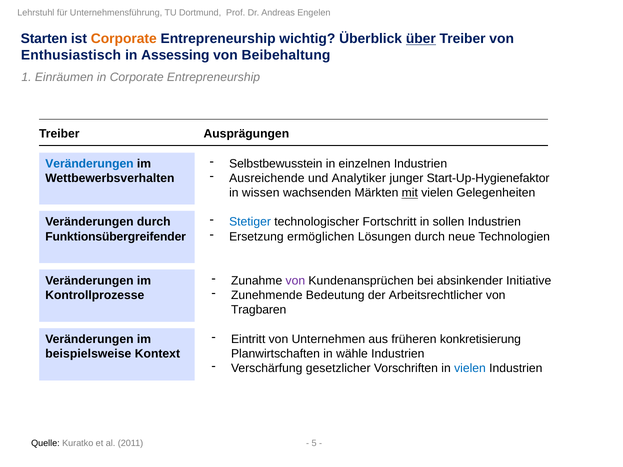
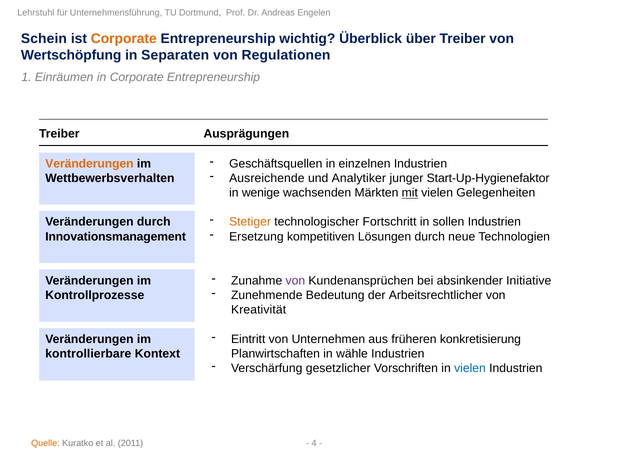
Starten: Starten -> Schein (44, 39)
über underline: present -> none (421, 39)
Enthusiastisch: Enthusiastisch -> Wertschöpfung (71, 55)
Assessing: Assessing -> Separaten (175, 55)
Beibehaltung: Beibehaltung -> Regulationen (286, 55)
Selbstbewusstein: Selbstbewusstein -> Geschäftsquellen (276, 164)
Veränderungen colour: blue -> orange (89, 164)
wissen: wissen -> wenige (261, 193)
Stetiger colour: blue -> orange (250, 222)
ermöglichen: ermöglichen -> kompetitiven (321, 237)
Funktionsübergreifender: Funktionsübergreifender -> Innovationsmanagement (116, 237)
Tragbaren: Tragbaren -> Kreativität (259, 310)
beispielsweise: beispielsweise -> kontrollierbare (88, 354)
Quelle colour: black -> orange (45, 443)
5: 5 -> 4 (314, 443)
